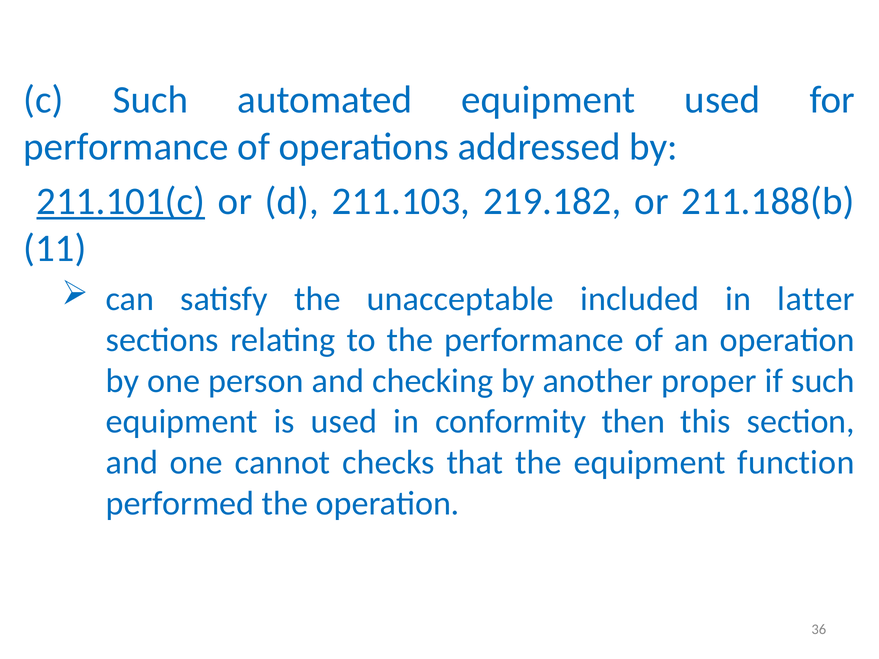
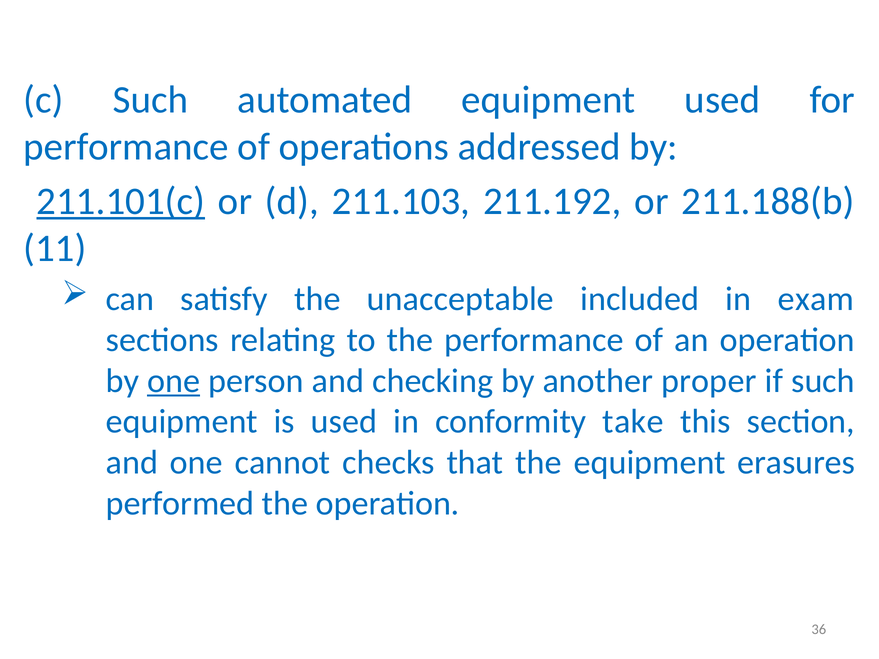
219.182: 219.182 -> 211.192 (552, 202)
latter: latter -> exam (816, 299)
one underline: none -> present (174, 381)
then: then -> take (633, 422)
function: function -> erasures (796, 463)
